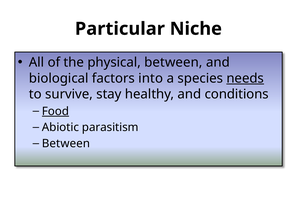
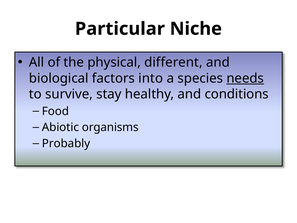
physical between: between -> different (173, 62)
Food underline: present -> none (55, 111)
parasitism: parasitism -> organisms (110, 127)
Between: Between -> Probably (66, 143)
